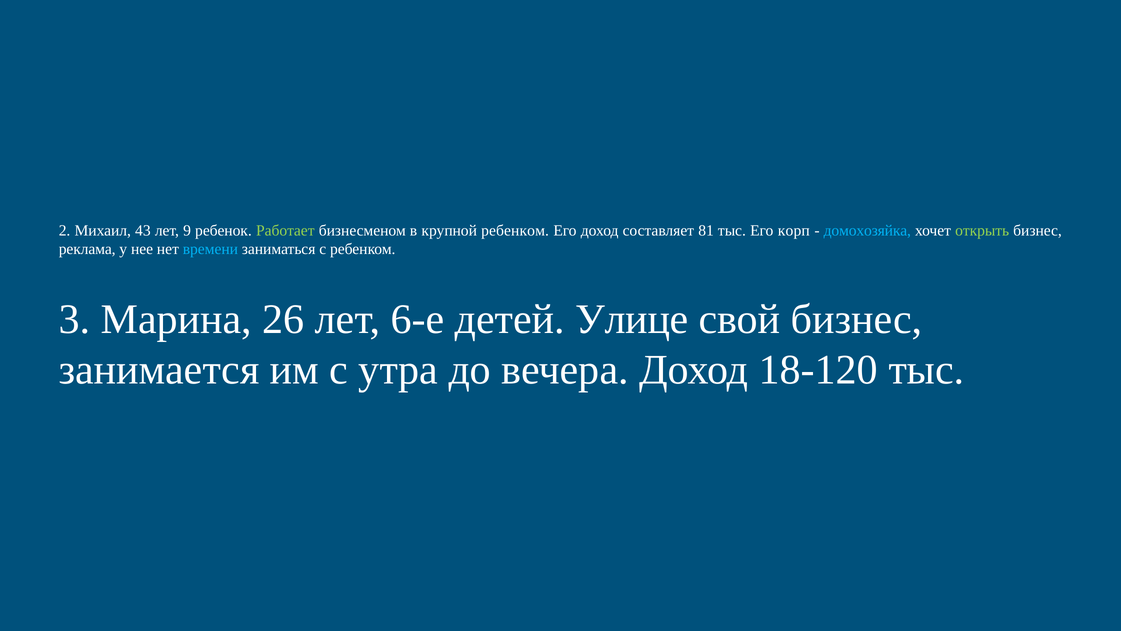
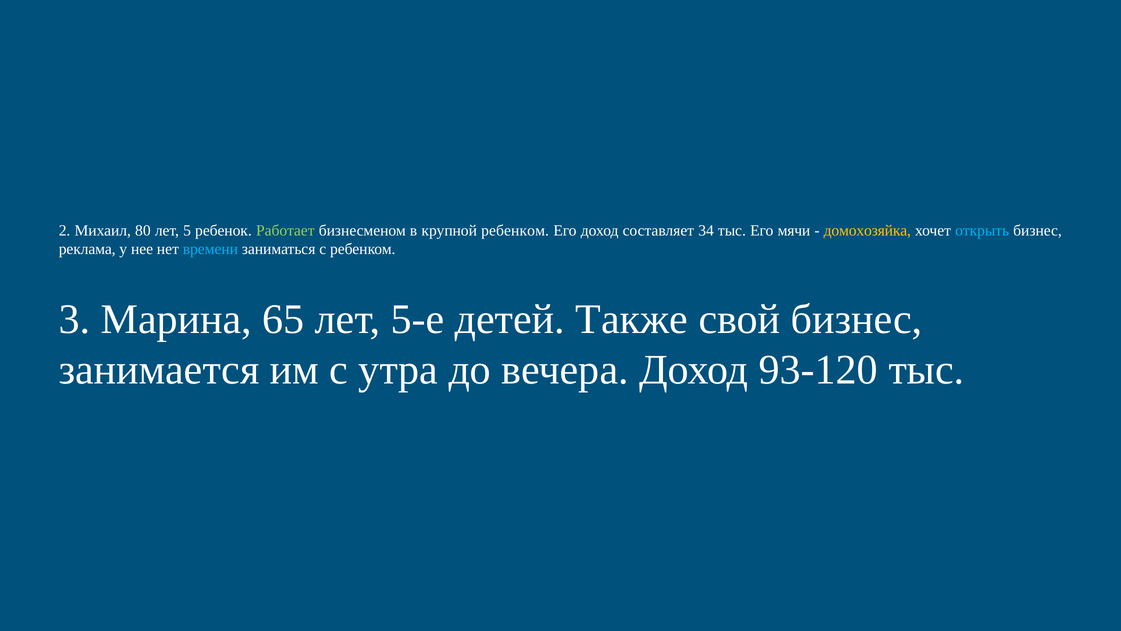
43: 43 -> 80 (143, 230)
9: 9 -> 5 (187, 230)
81: 81 -> 34 (706, 230)
корп: корп -> мячи (794, 230)
домохозяйка colour: light blue -> yellow (867, 230)
открыть colour: light green -> light blue (982, 230)
26: 26 -> 65 (283, 319)
6-е: 6-е -> 5-е (418, 319)
Улице: Улице -> Также (632, 319)
18-120: 18-120 -> 93-120 (818, 370)
